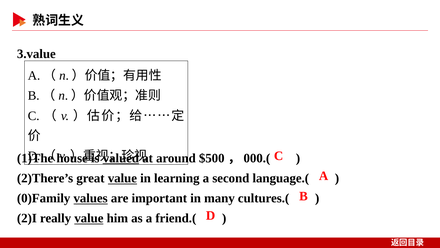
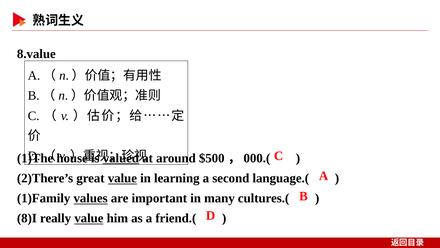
3.value: 3.value -> 8.value (36, 54)
0)Family: 0)Family -> 1)Family (44, 198)
2)I: 2)I -> 8)I (27, 218)
